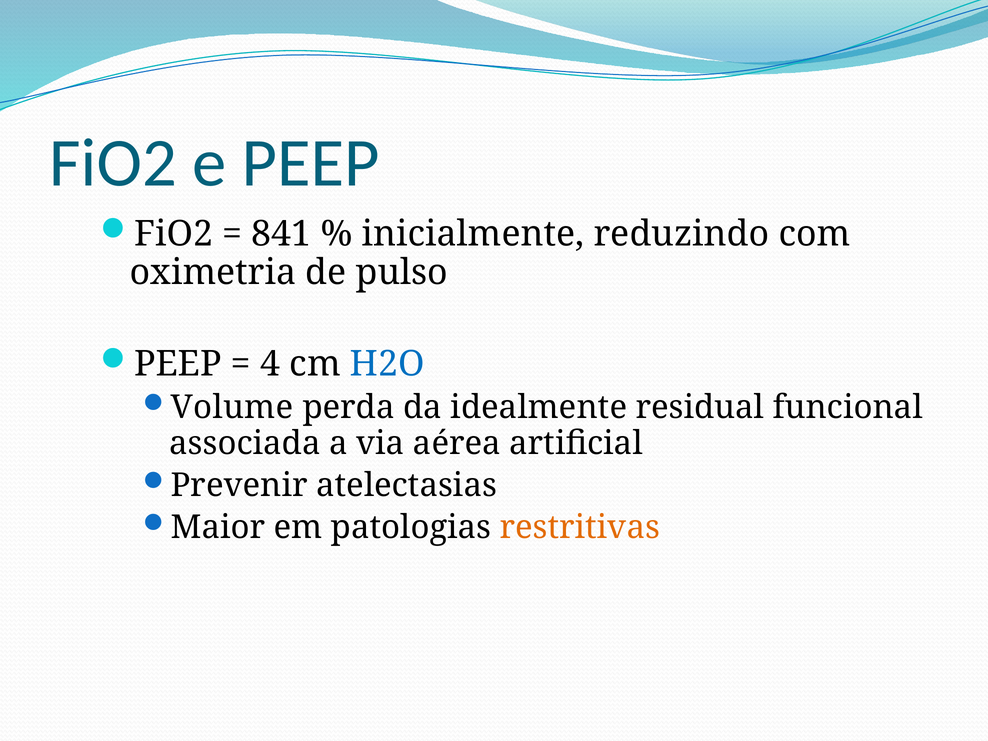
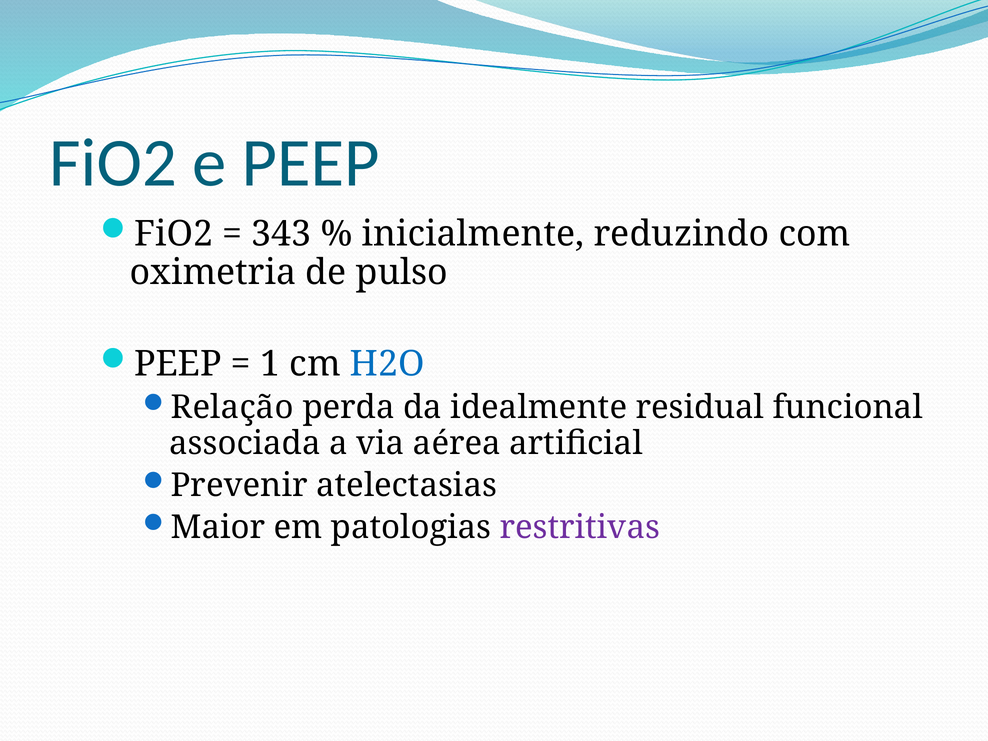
841: 841 -> 343 (281, 234)
4: 4 -> 1 (270, 364)
Volume: Volume -> Relação (232, 408)
restritivas colour: orange -> purple (580, 527)
